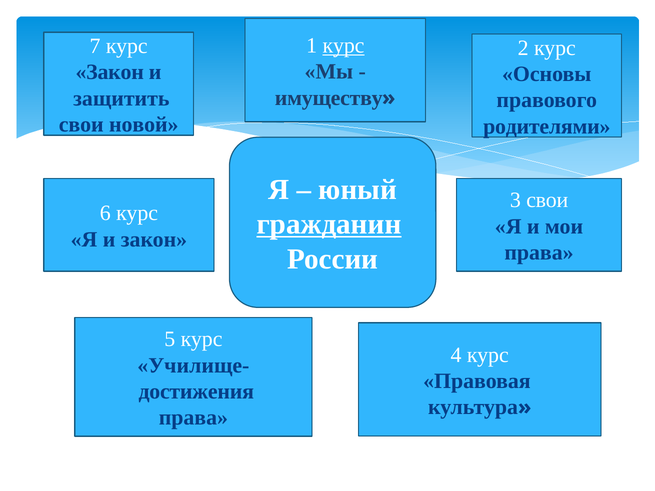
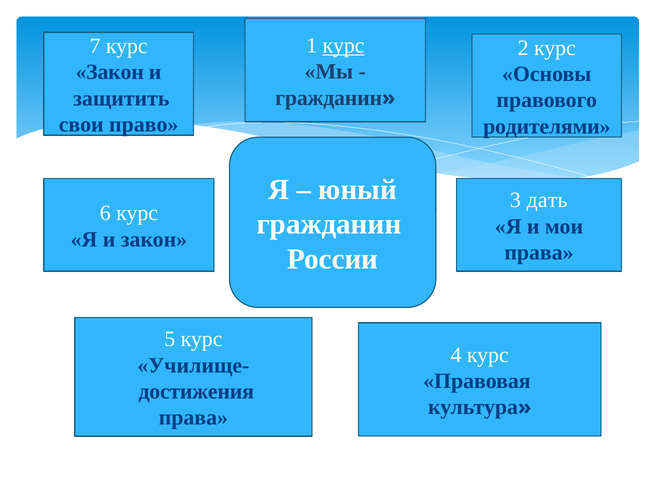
имуществу: имуществу -> гражданин (329, 98)
новой: новой -> право (144, 125)
3 свои: свои -> дать (547, 200)
гражданин underline: present -> none (329, 224)
